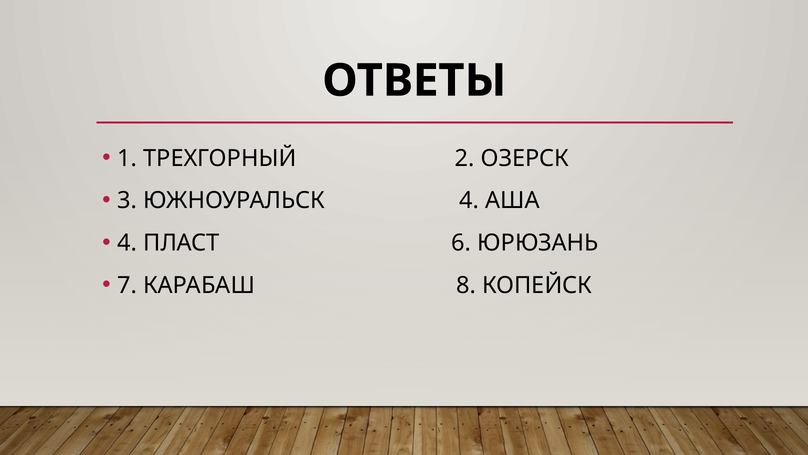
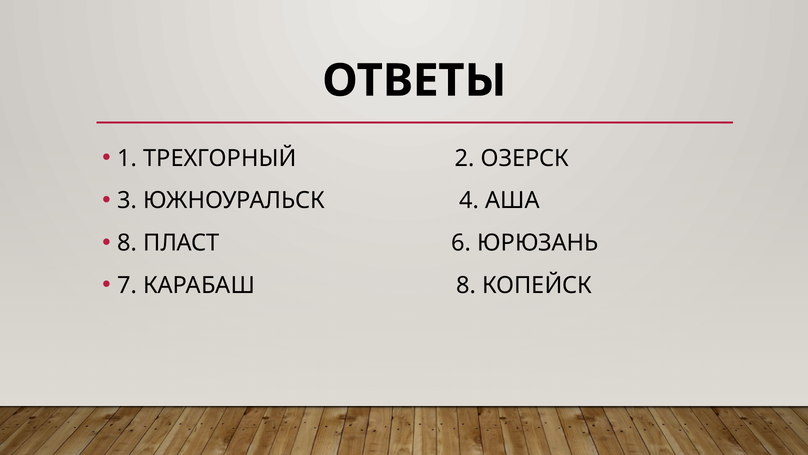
4: 4 -> 8 (127, 243)
